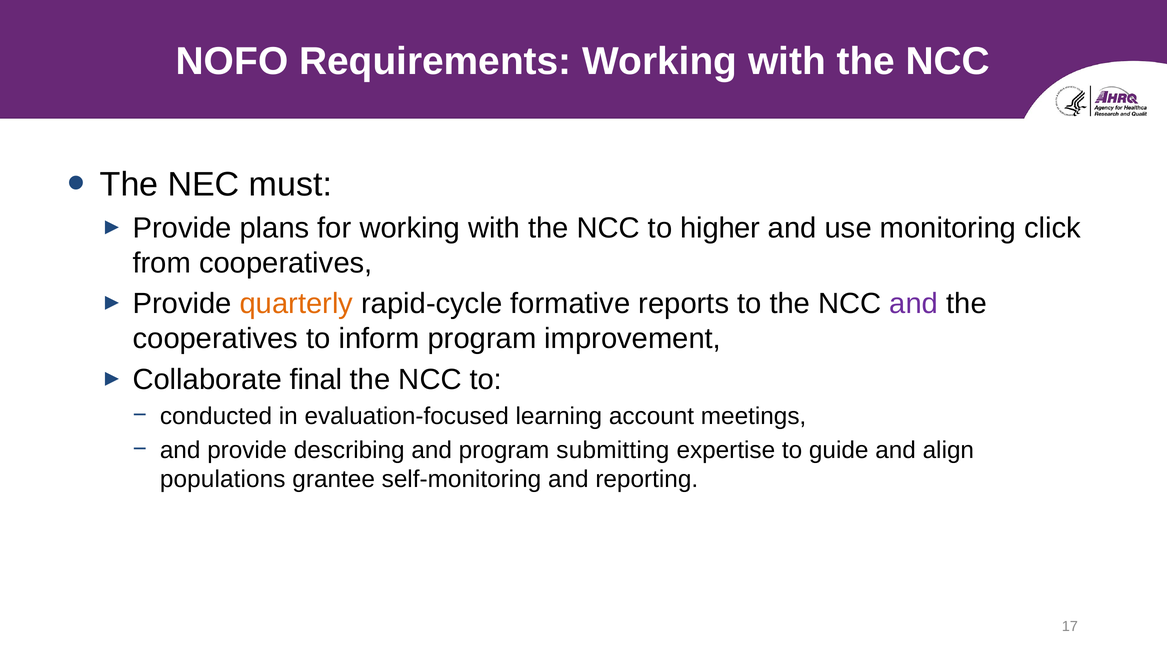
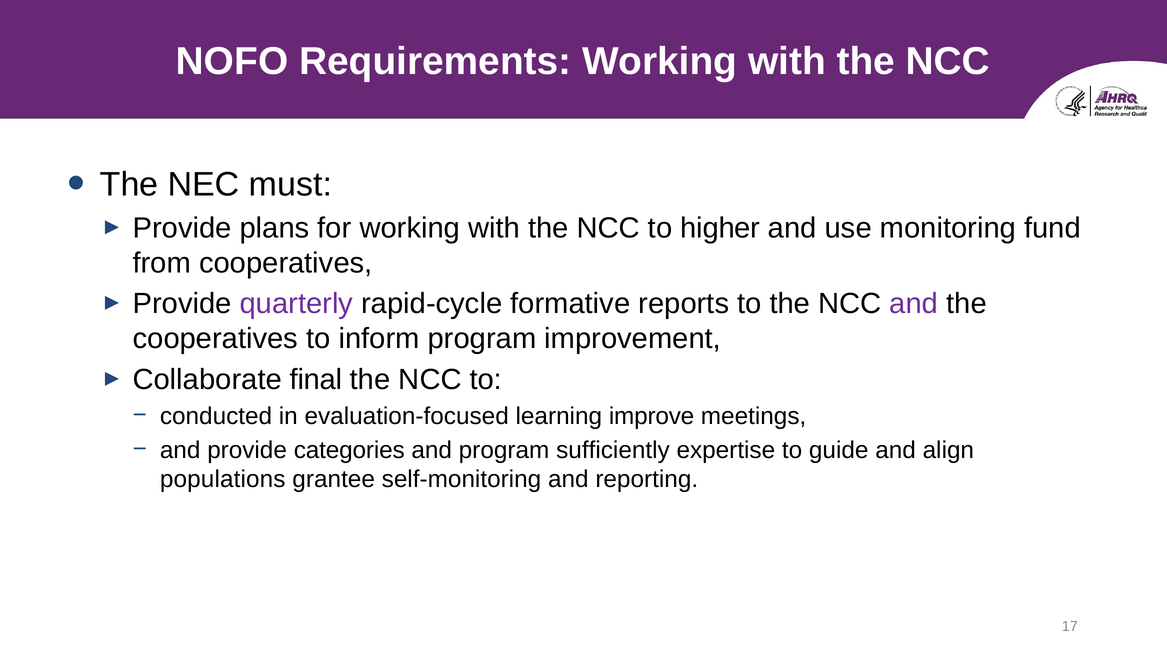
click: click -> fund (1053, 228)
quarterly colour: orange -> purple (296, 304)
account: account -> improve (652, 416)
describing: describing -> categories (349, 451)
submitting: submitting -> sufficiently (613, 451)
